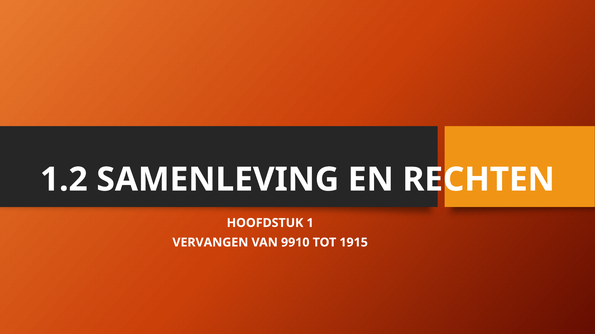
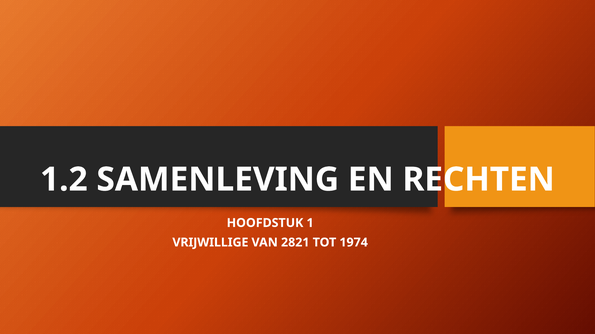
VERVANGEN: VERVANGEN -> VRIJWILLIGE (210, 243)
9910: 9910 -> 2821 (295, 243)
1915: 1915 -> 1974 (354, 243)
